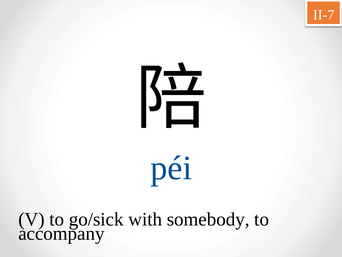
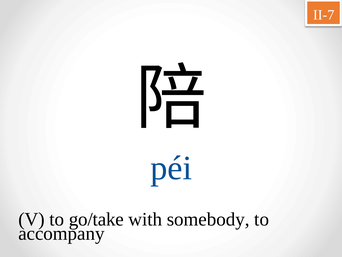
go/sick: go/sick -> go/take (96, 219)
